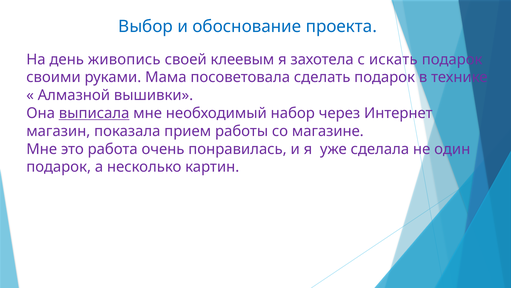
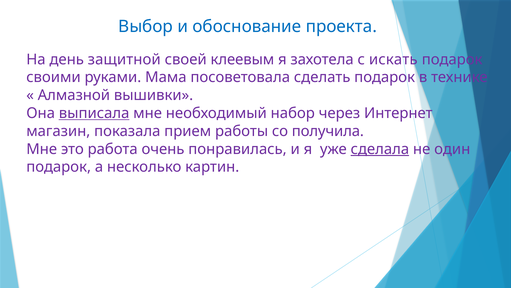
живопись: живопись -> защитной (124, 59)
магазине: магазине -> получила (328, 131)
сделала underline: none -> present (380, 149)
